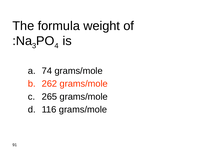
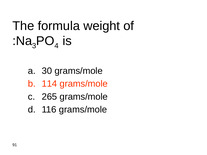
74: 74 -> 30 (47, 71)
262: 262 -> 114 (49, 84)
